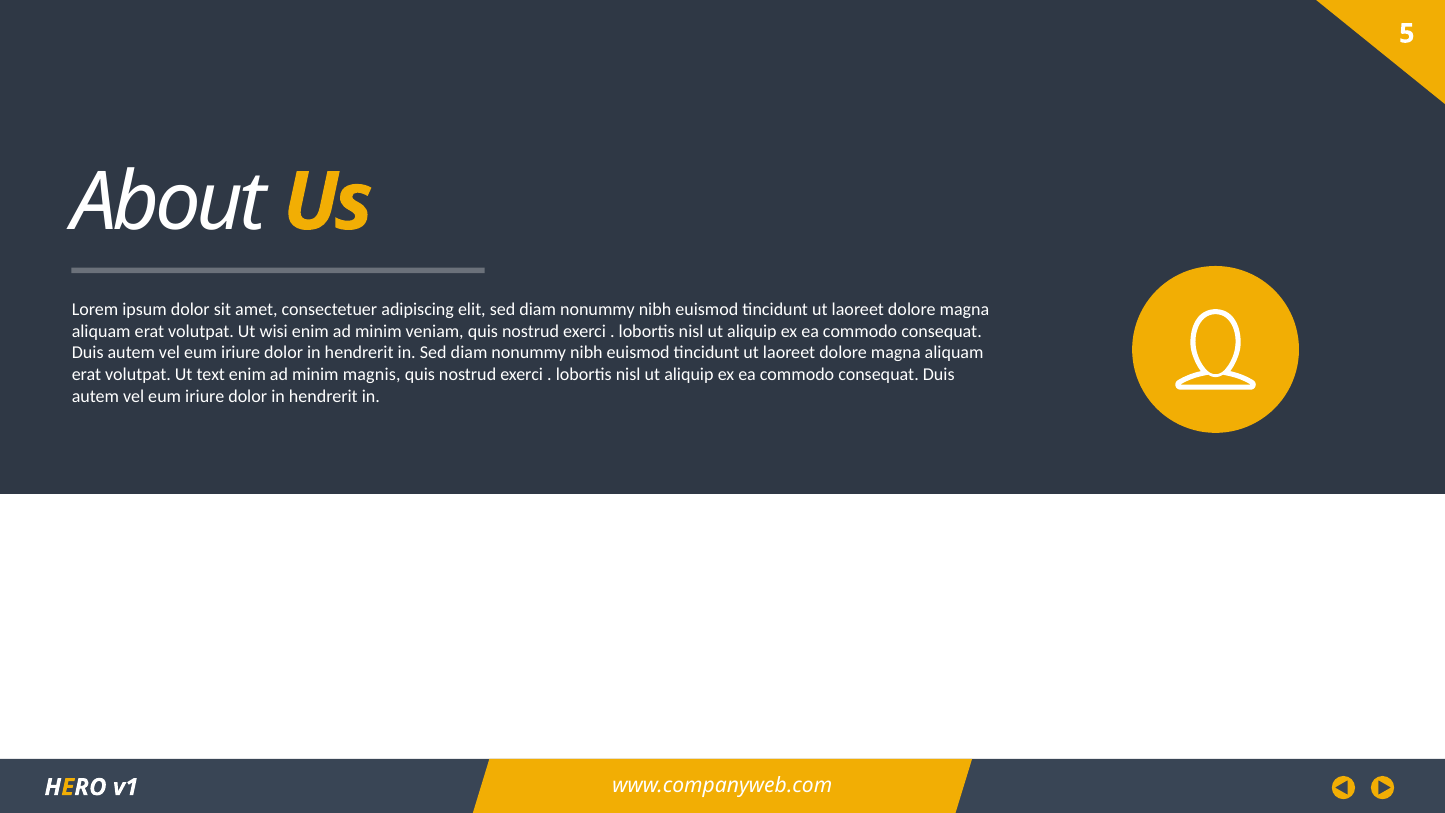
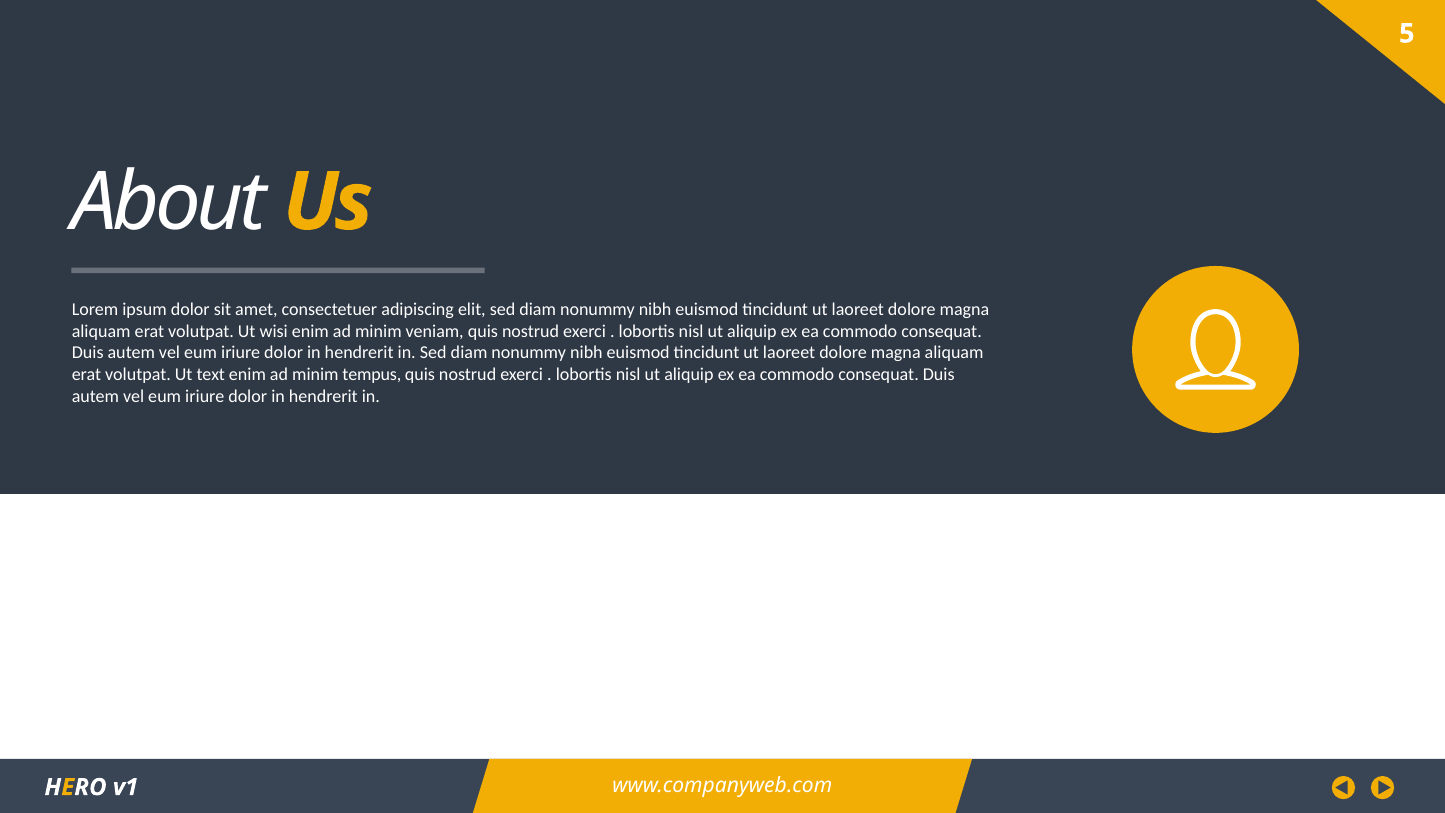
magnis: magnis -> tempus (372, 374)
